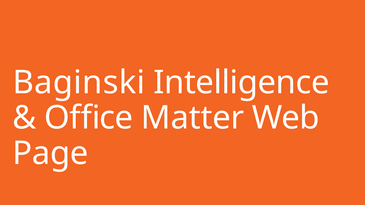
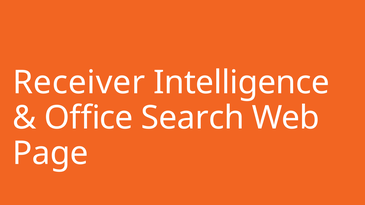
Baginski: Baginski -> Receiver (79, 83)
Matter: Matter -> Search (193, 118)
